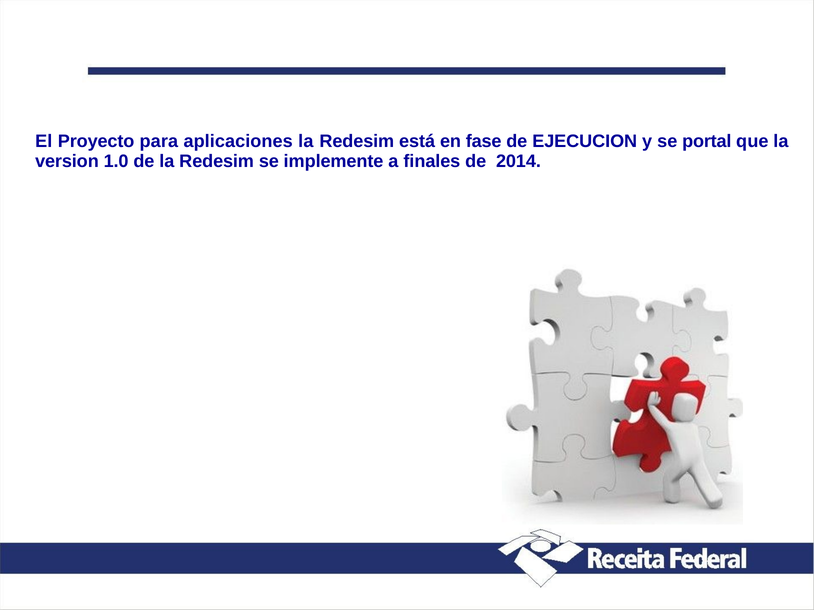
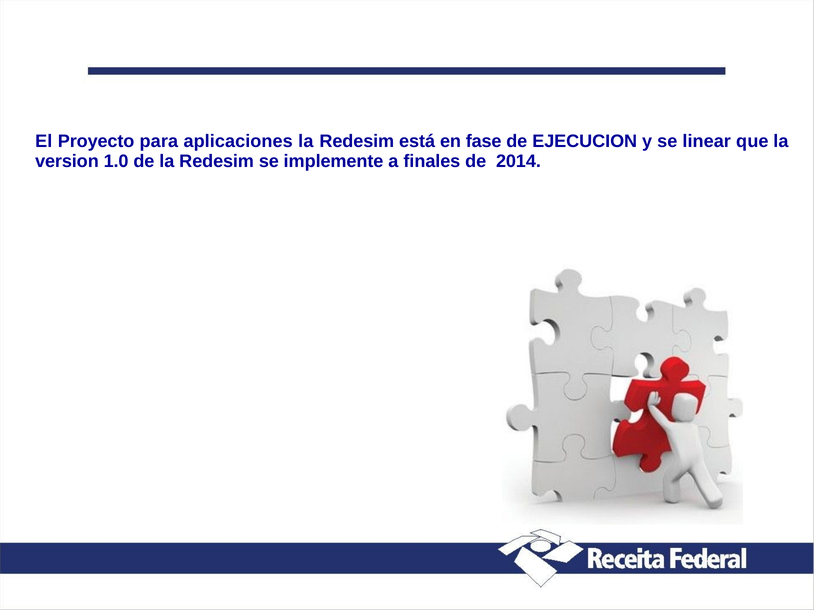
portal: portal -> linear (707, 142)
